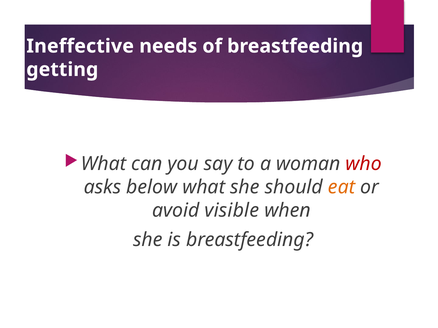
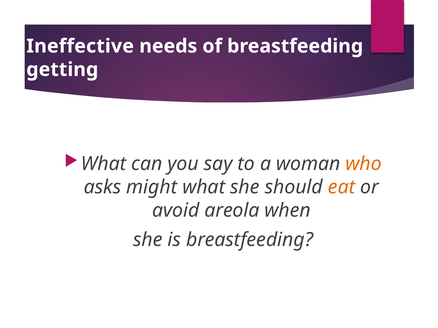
who colour: red -> orange (364, 164)
below: below -> might (152, 187)
visible: visible -> areola (232, 211)
